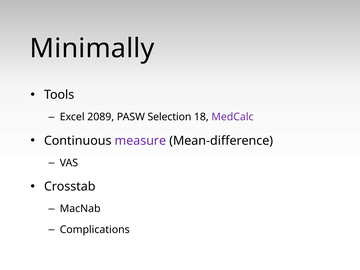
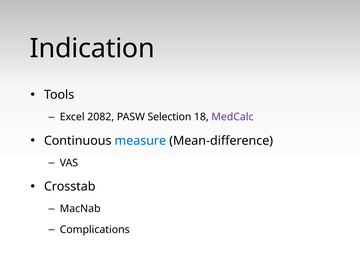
Minimally: Minimally -> Indication (92, 48)
2089: 2089 -> 2082 (101, 117)
measure colour: purple -> blue (140, 141)
